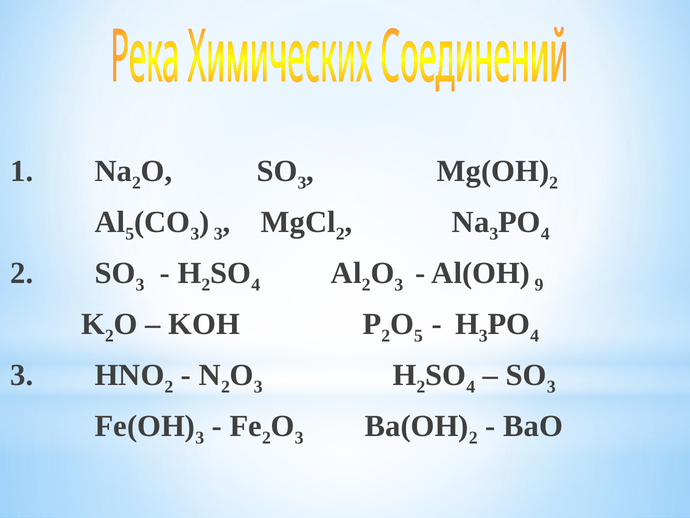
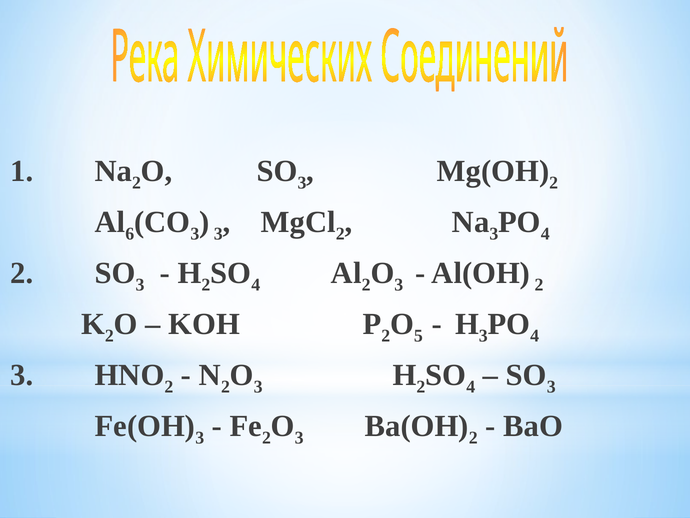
5: 5 -> 6 (130, 234)
Al(OH 9: 9 -> 2 (539, 285)
